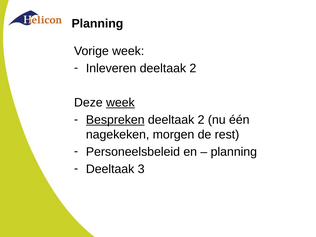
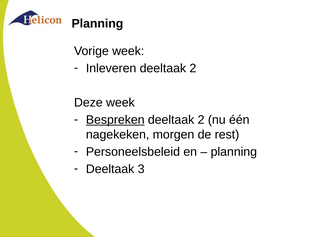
week underline: present -> none (120, 103)
